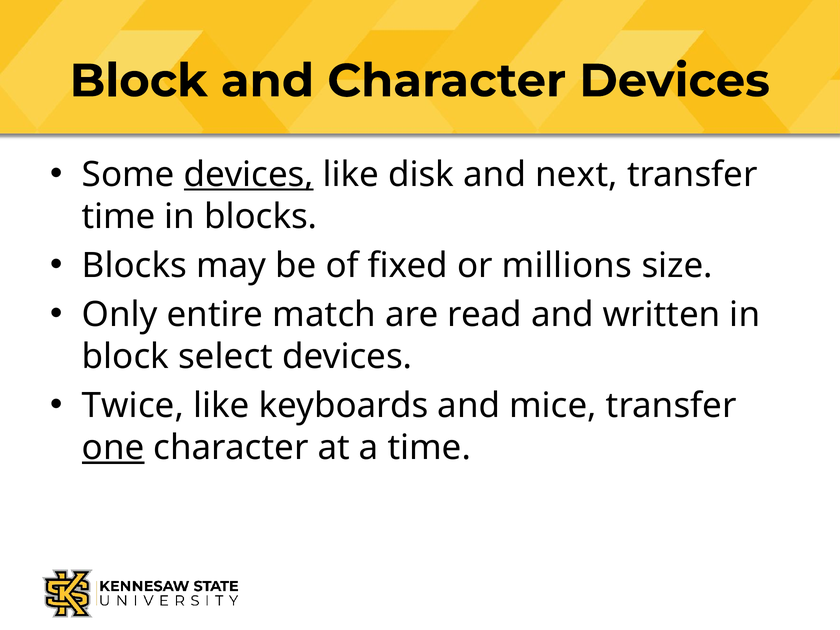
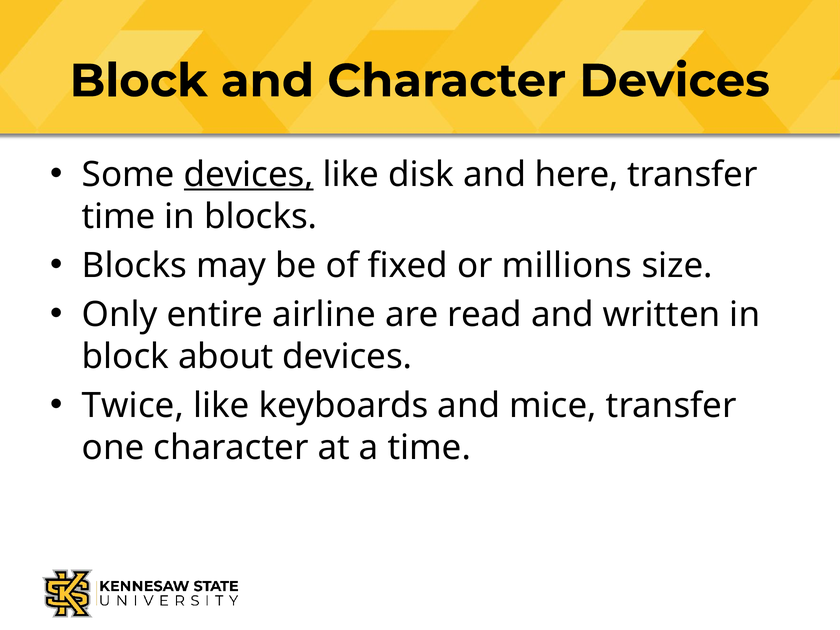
next: next -> here (577, 175)
match: match -> airline (324, 315)
select: select -> about (226, 357)
one underline: present -> none (113, 448)
